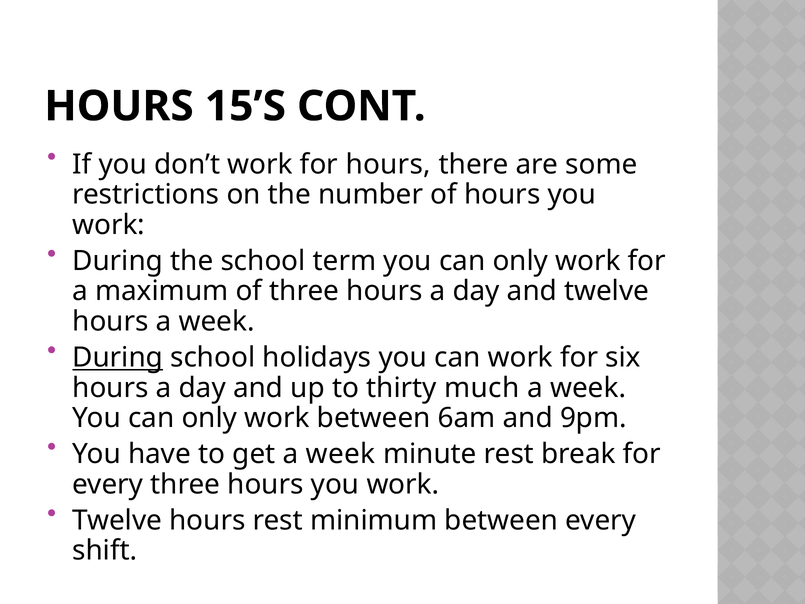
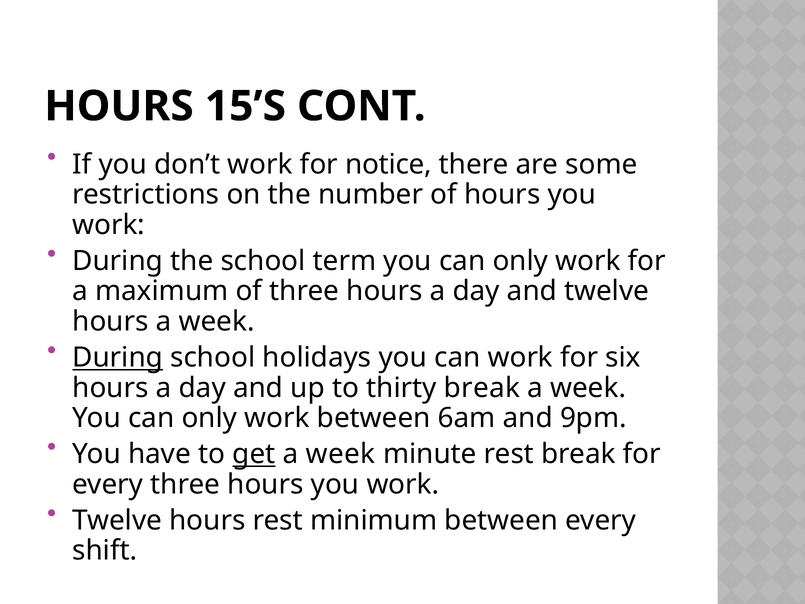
for hours: hours -> notice (389, 164)
thirty much: much -> break (482, 388)
get underline: none -> present (254, 454)
